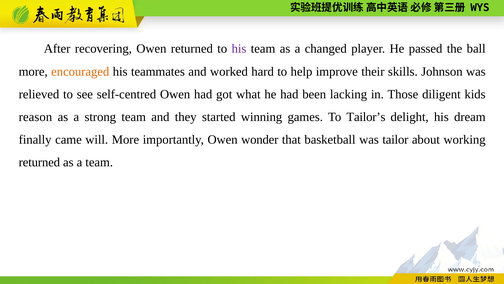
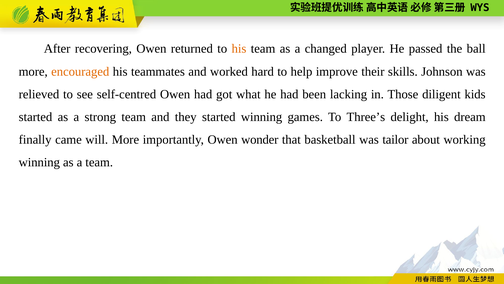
his colour: purple -> orange (239, 49)
reason: reason -> started (35, 117)
Tailor’s: Tailor’s -> Three’s (366, 117)
returned: returned -> winning (39, 162)
